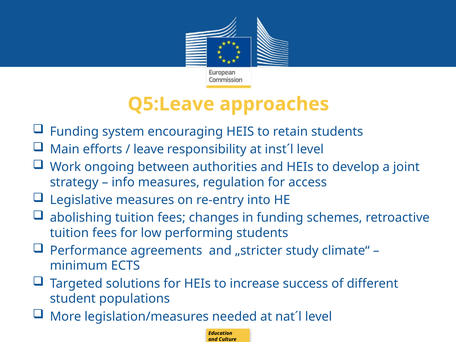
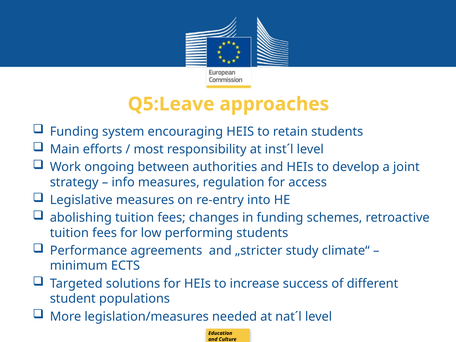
leave: leave -> most (149, 149)
